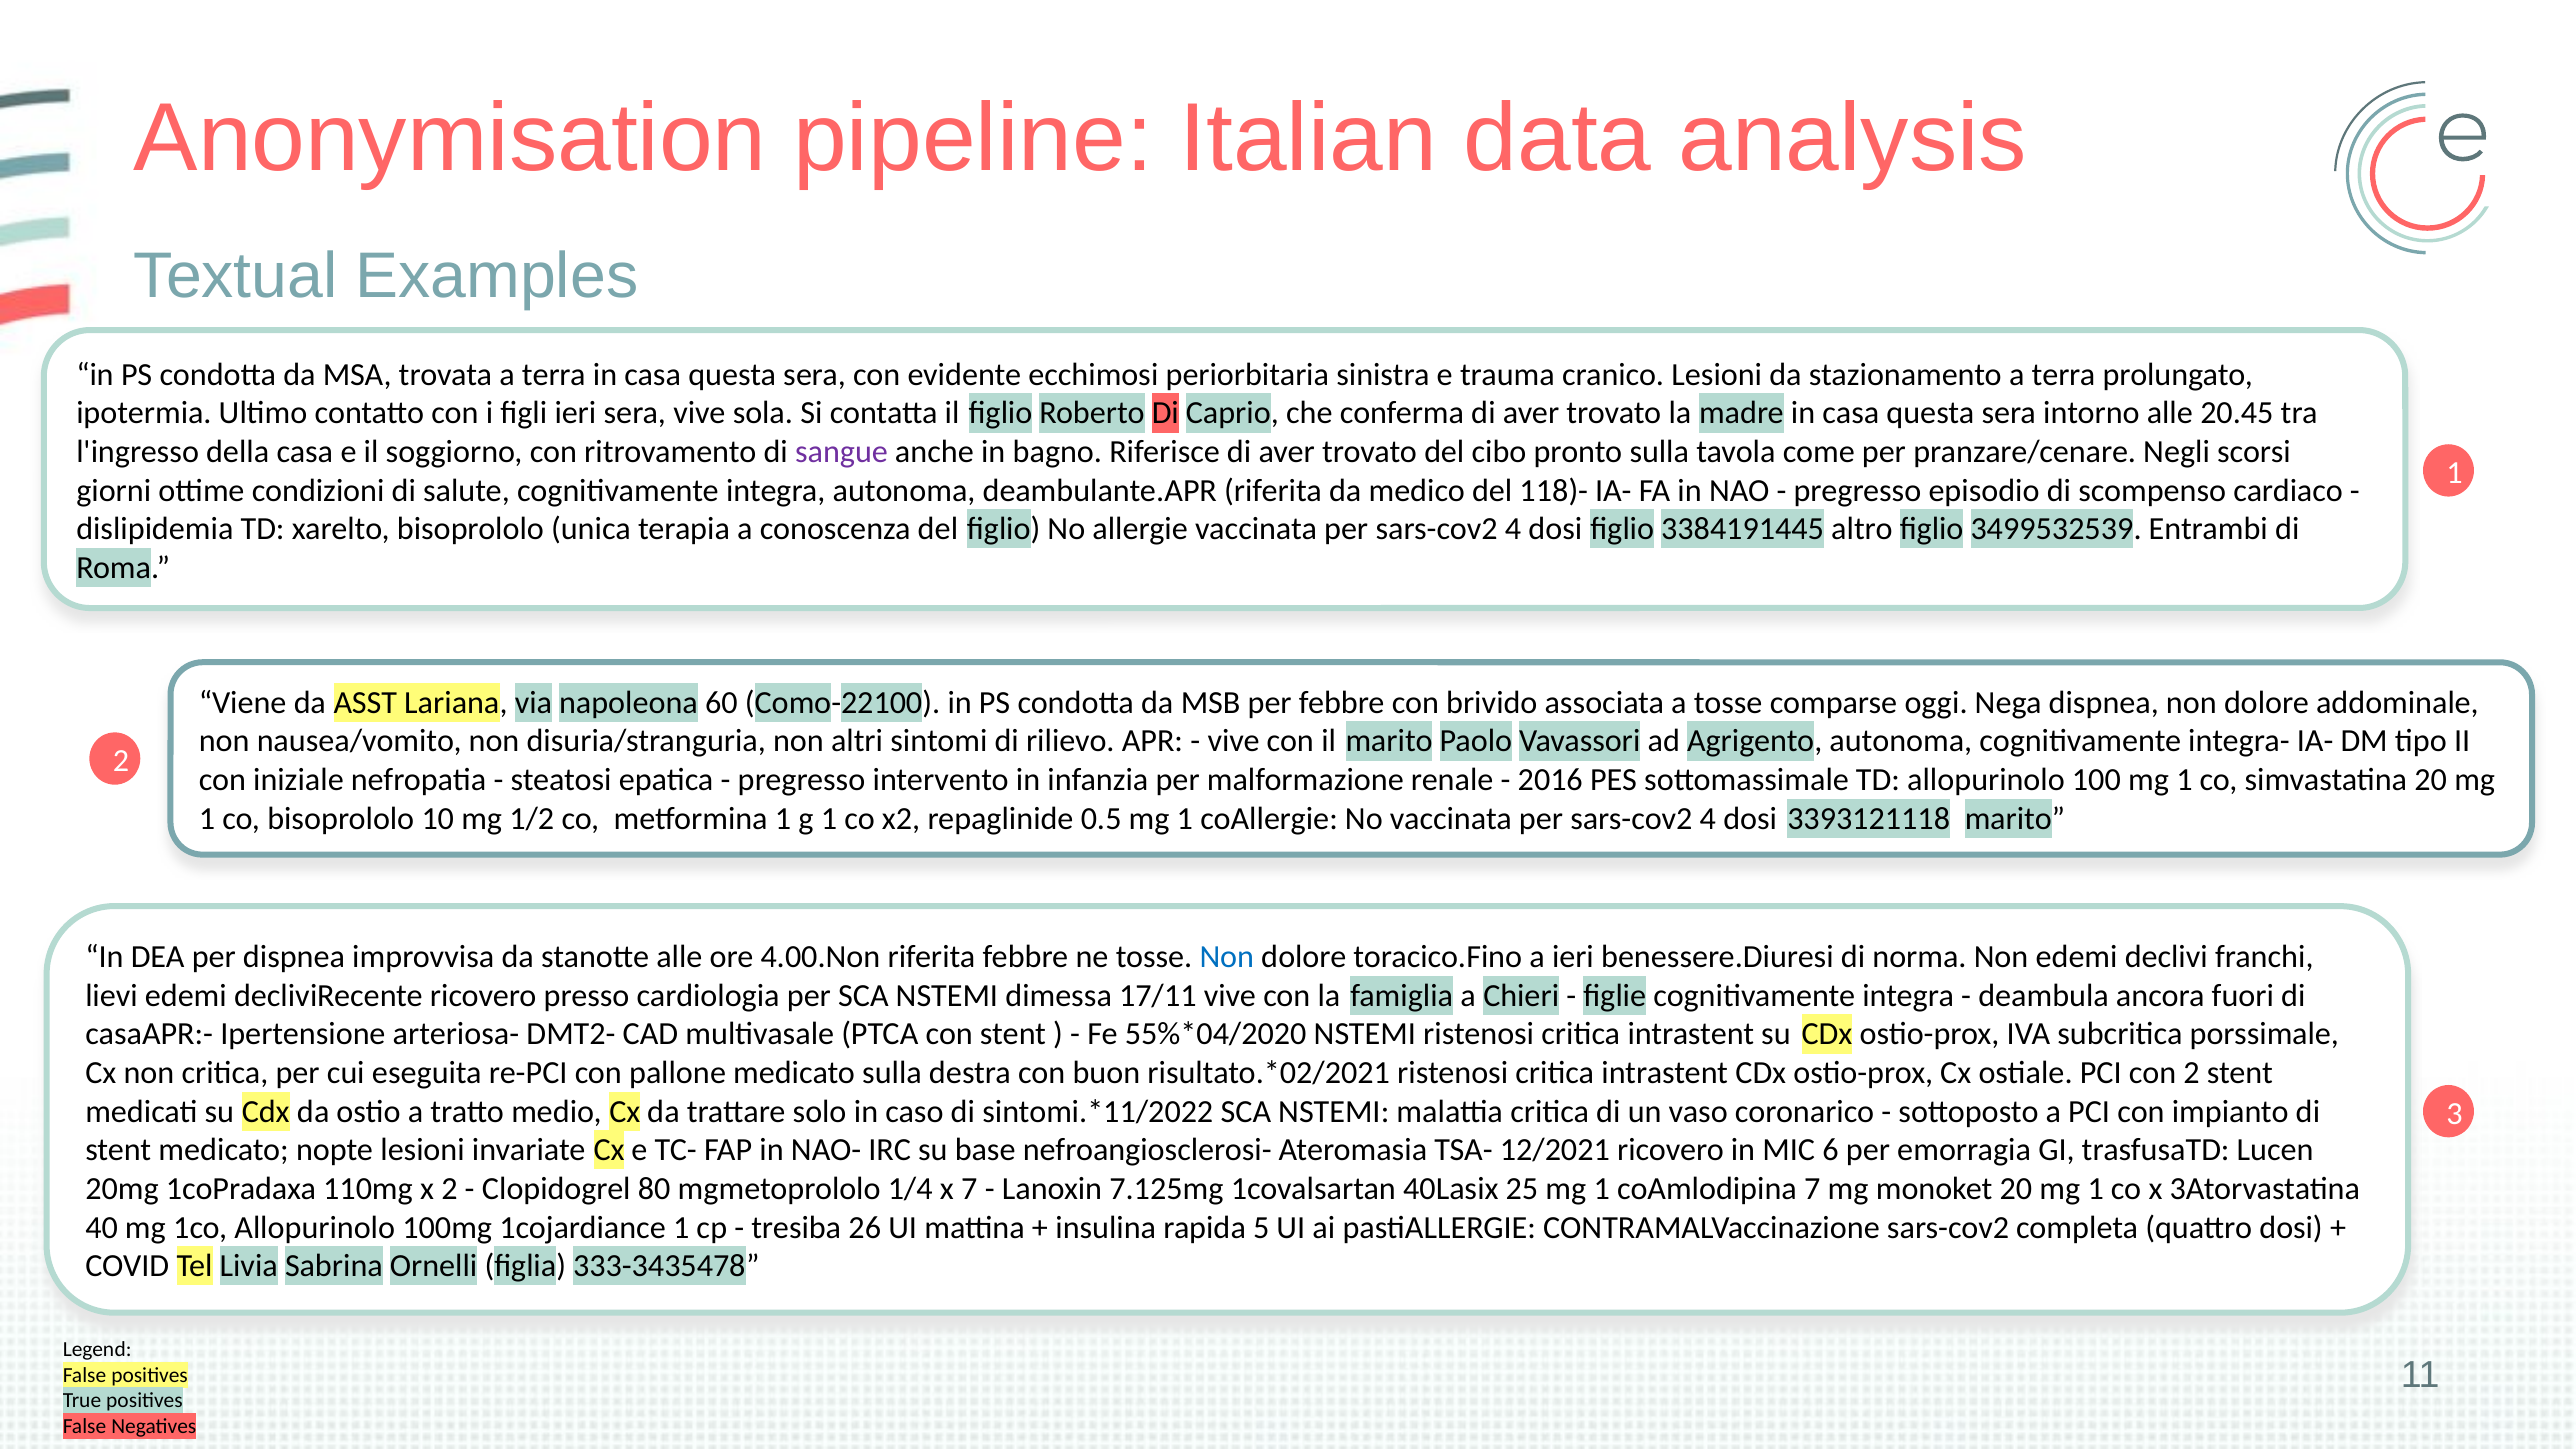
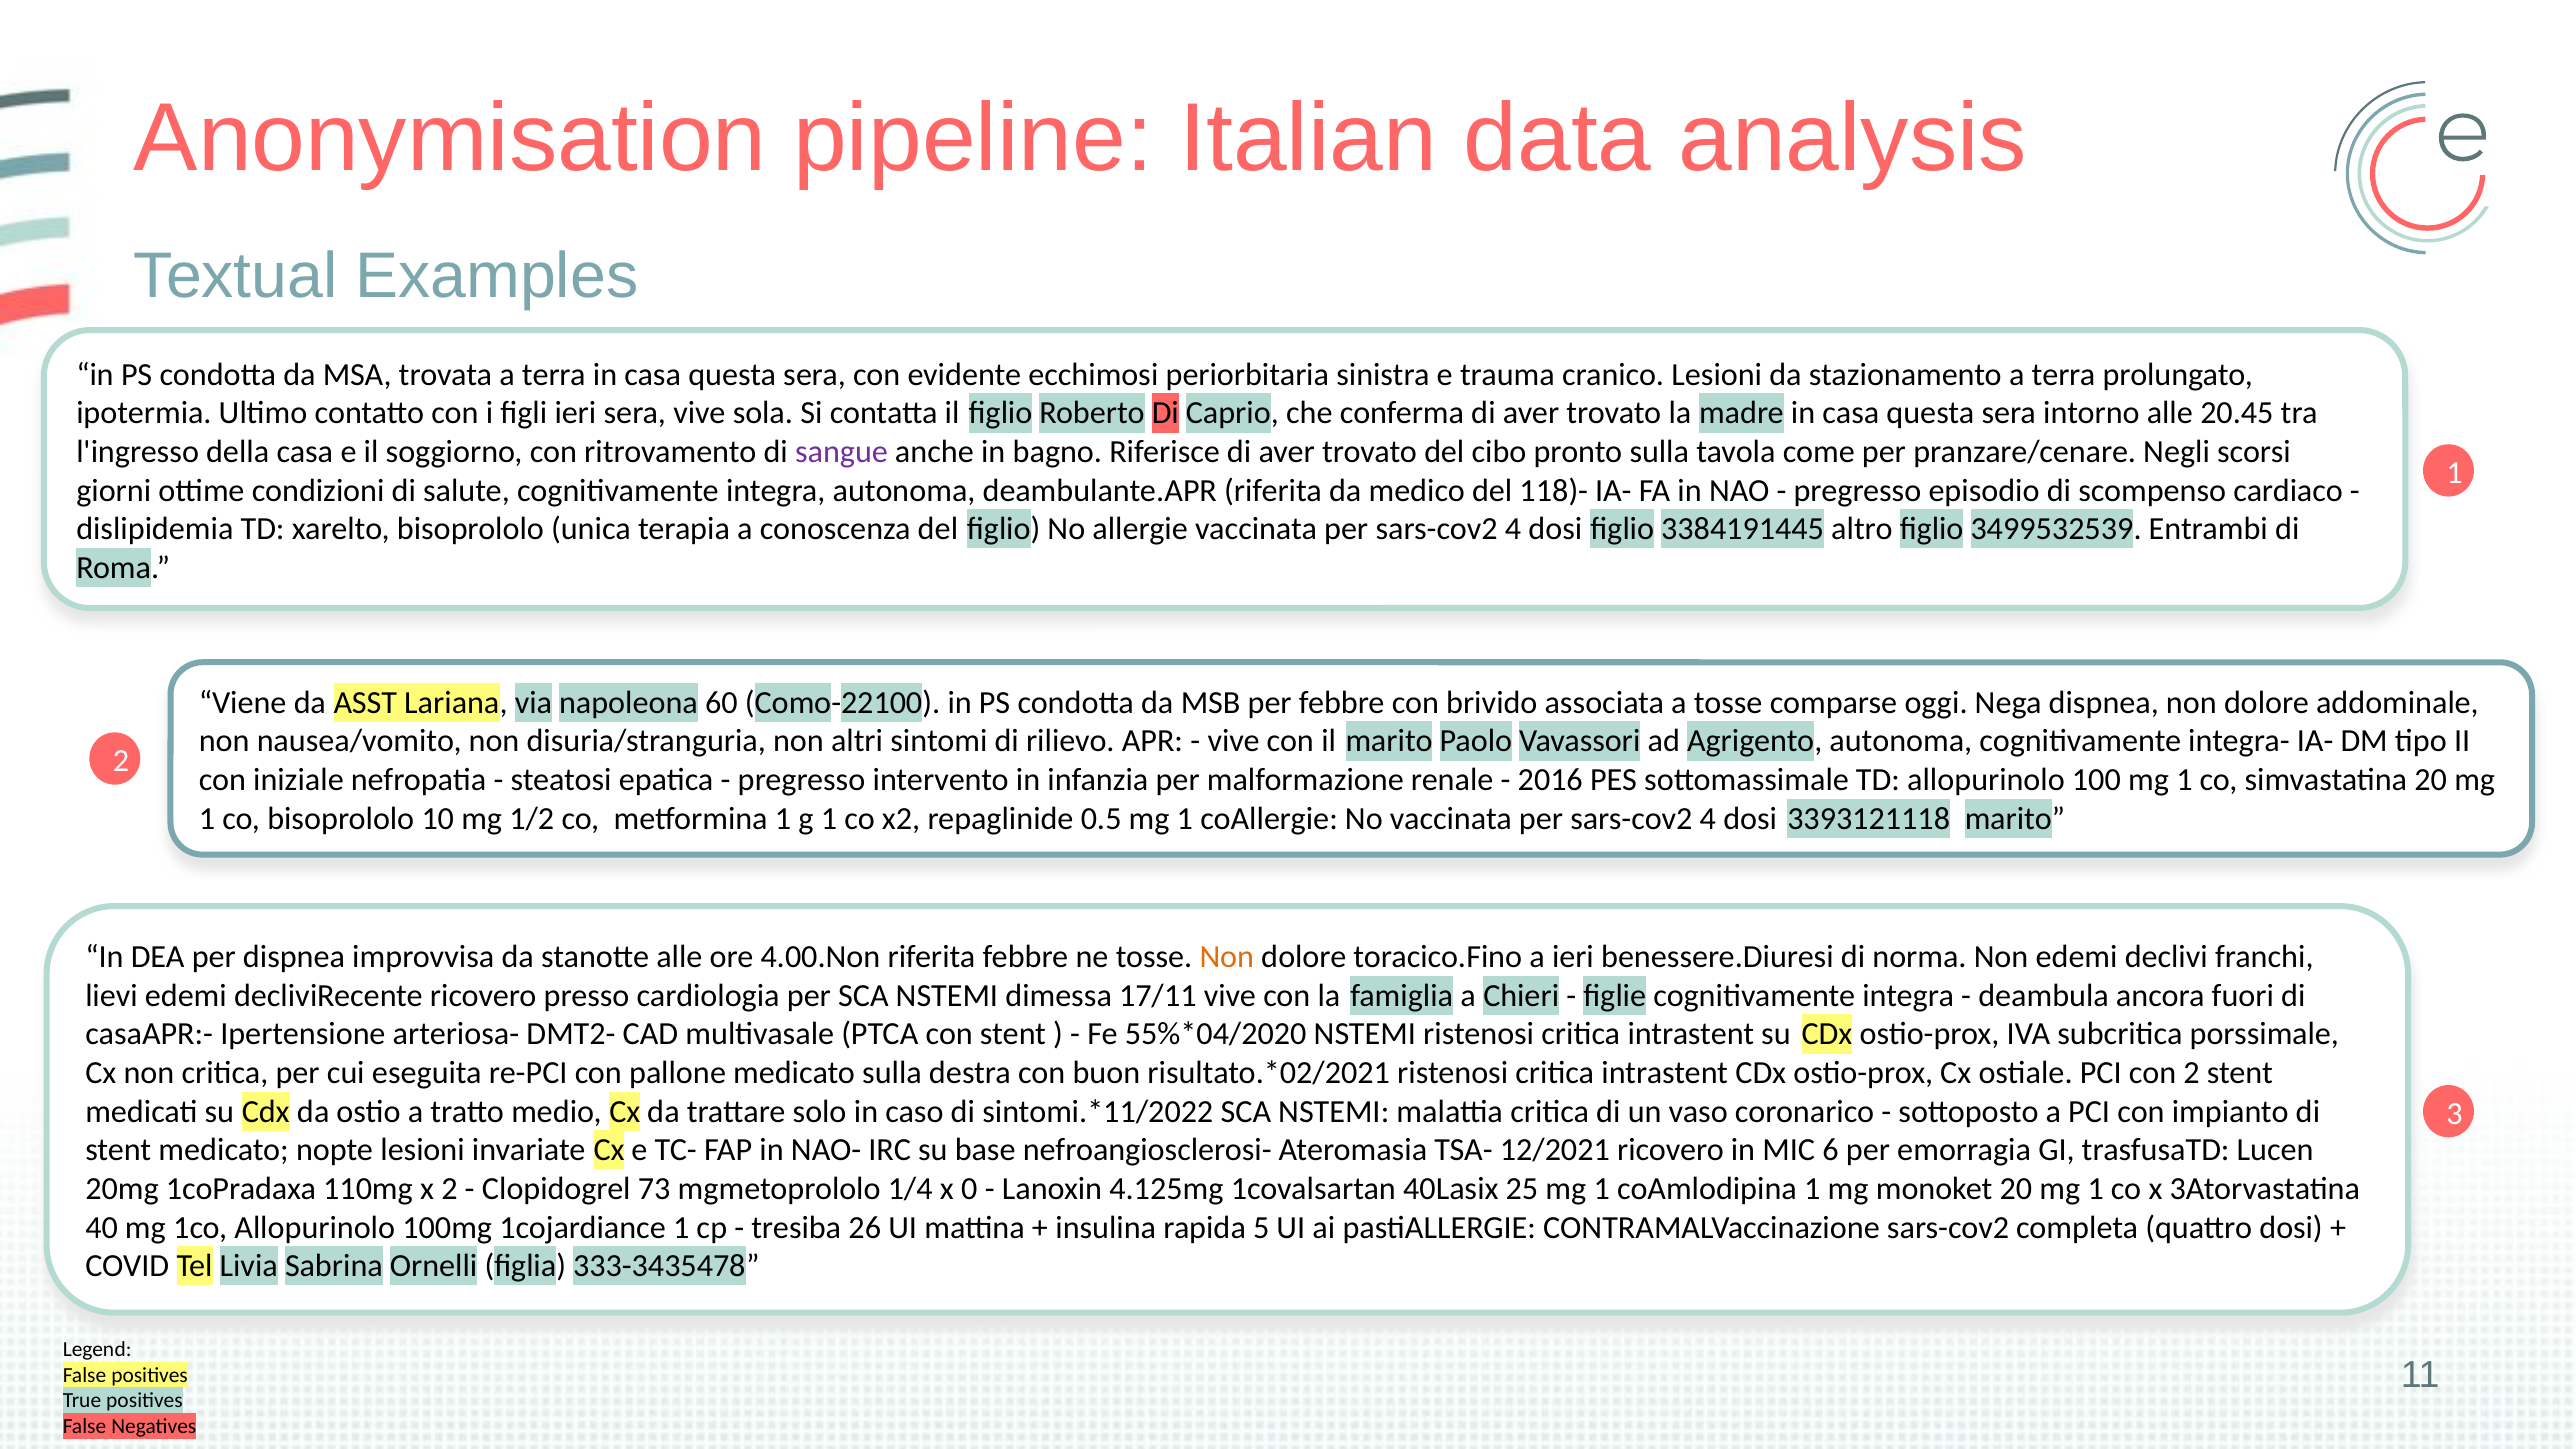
Non colour: blue -> orange (1227, 957)
80: 80 -> 73 (654, 1189)
x 7: 7 -> 0 (969, 1189)
7.125mg: 7.125mg -> 4.125mg (1166, 1189)
coAmlodipina 7: 7 -> 1 (1812, 1189)
